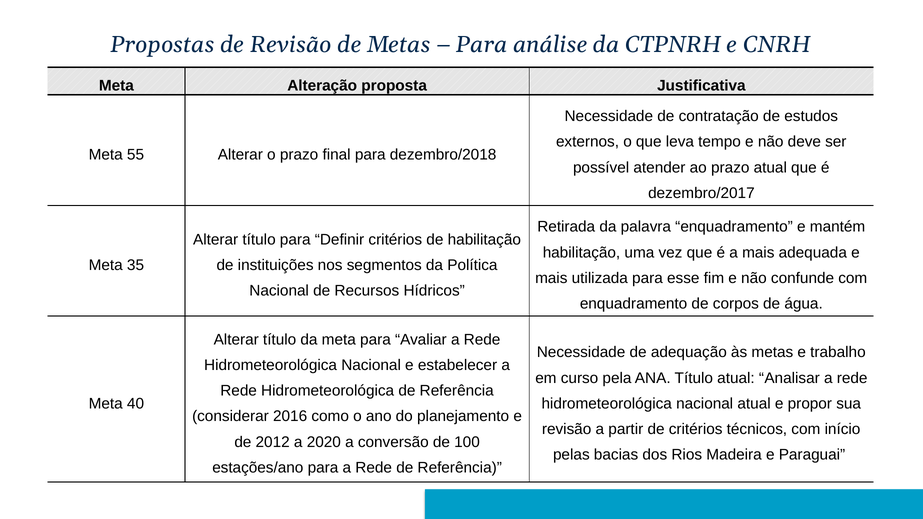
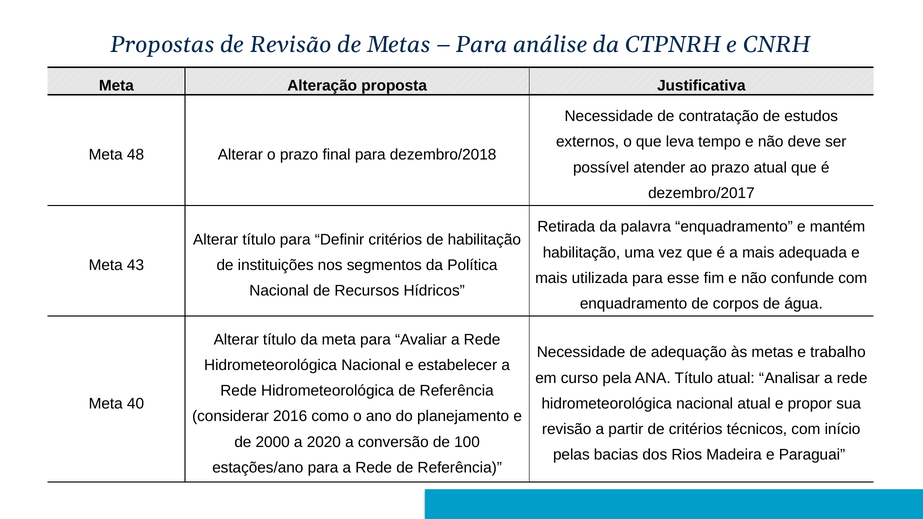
55: 55 -> 48 (136, 155)
35: 35 -> 43 (136, 265)
2012: 2012 -> 2000 (273, 442)
